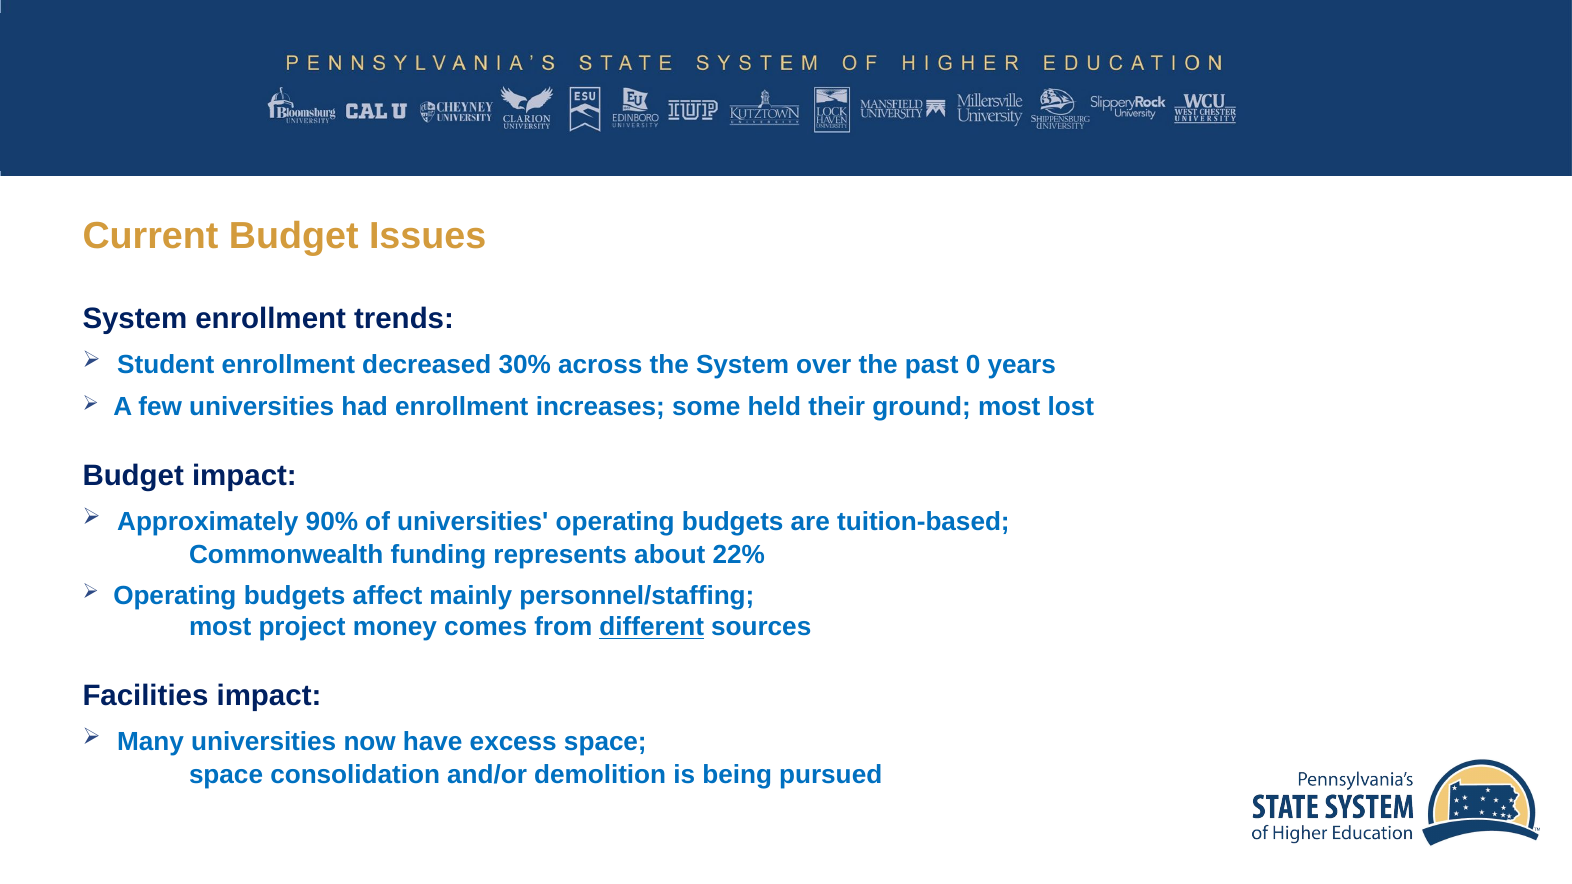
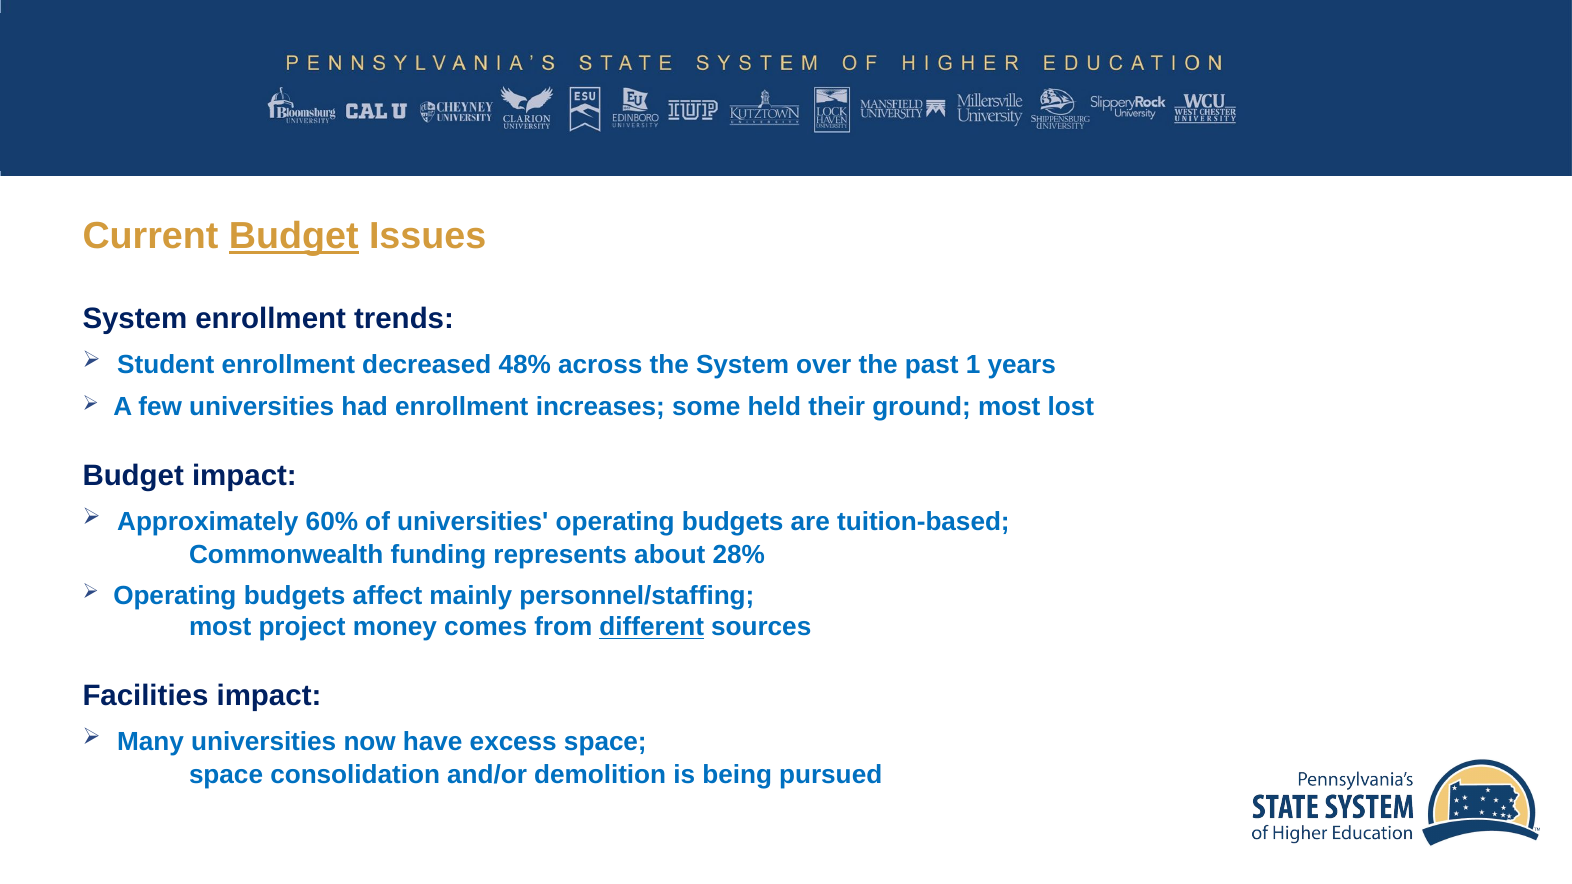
Budget underline: none -> present (294, 236)
30%: 30% -> 48% (525, 365)
0: 0 -> 1 (973, 365)
90%: 90% -> 60% (332, 522)
22%: 22% -> 28% (739, 555)
